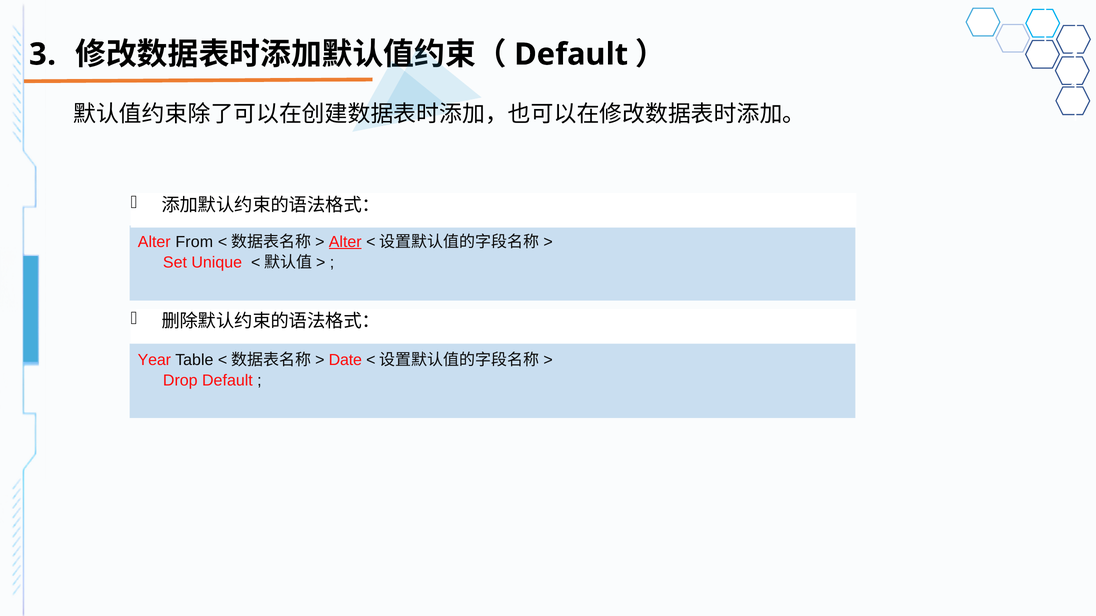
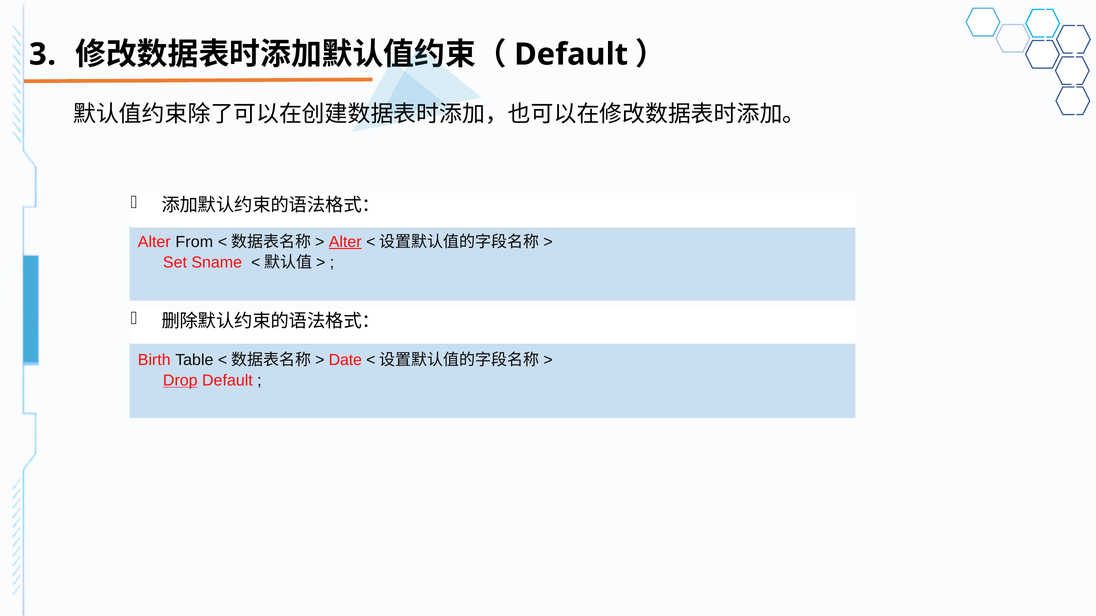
Unique: Unique -> Sname (217, 263)
Year: Year -> Birth (154, 360)
Drop underline: none -> present (180, 381)
